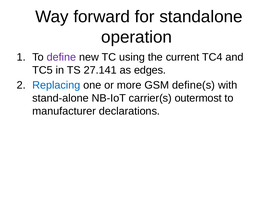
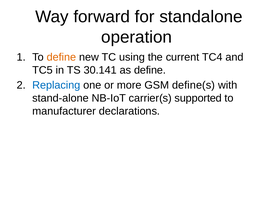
define colour: purple -> orange (61, 57)
27.141: 27.141 -> 30.141 (100, 70)
as edges: edges -> define (150, 70)
outermost: outermost -> supported (198, 98)
